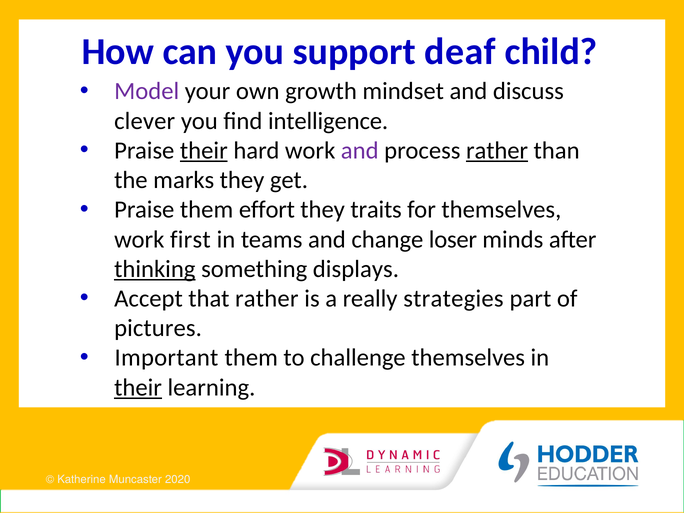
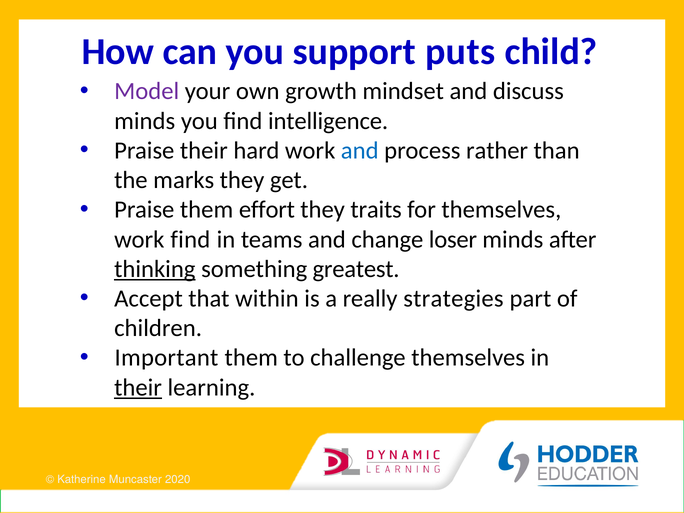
deaf: deaf -> puts (460, 52)
clever: clever -> minds (145, 121)
their underline: present -> none (204, 150)
and colour: purple -> blue (360, 150)
rather underline: present -> none (497, 150)
work first: first -> find (190, 239)
displays: displays -> greatest (356, 269)
that rather: rather -> within (267, 299)
pictures: pictures -> children (158, 328)
